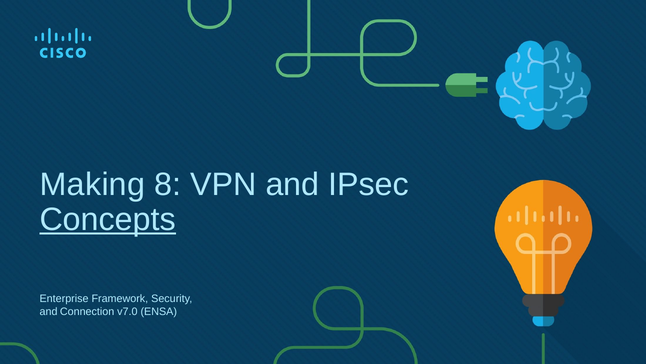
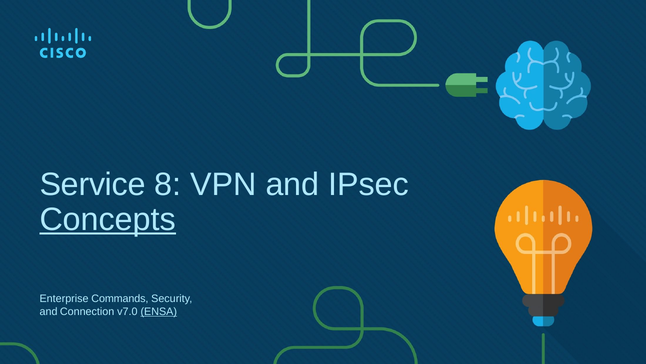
Making: Making -> Service (93, 184)
Framework: Framework -> Commands (120, 298)
ENSA underline: none -> present (159, 311)
